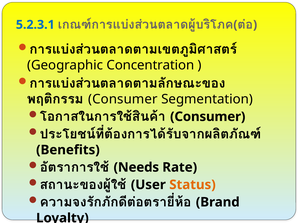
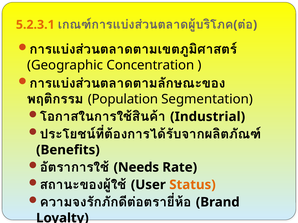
5.2.3.1 colour: blue -> orange (35, 25)
Consumer: Consumer -> Population (123, 99)
Consumer: Consumer -> Industrial (208, 117)
